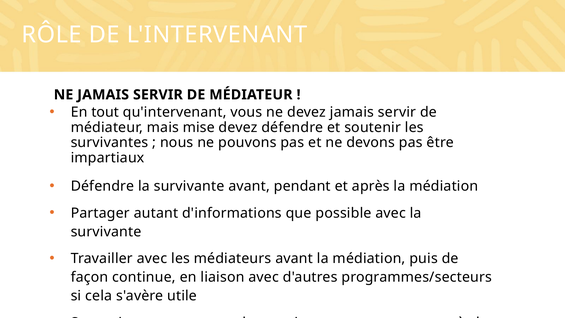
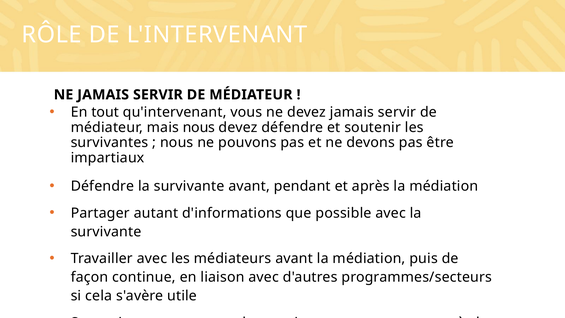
mais mise: mise -> nous (199, 127)
